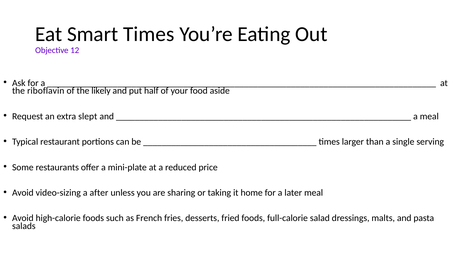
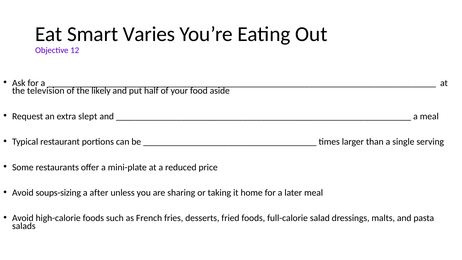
Smart Times: Times -> Varies (149, 34)
riboflavin: riboflavin -> television (46, 91)
video-sizing: video-sizing -> soups-sizing (58, 193)
